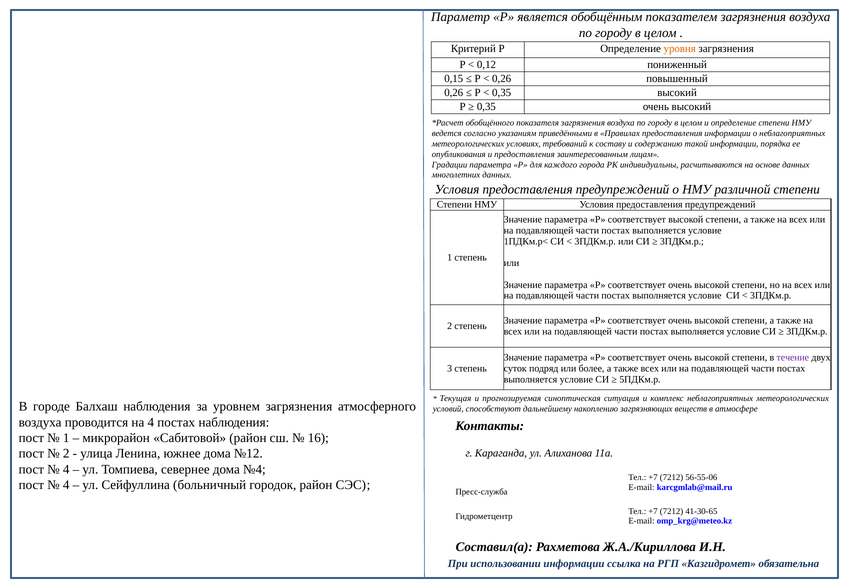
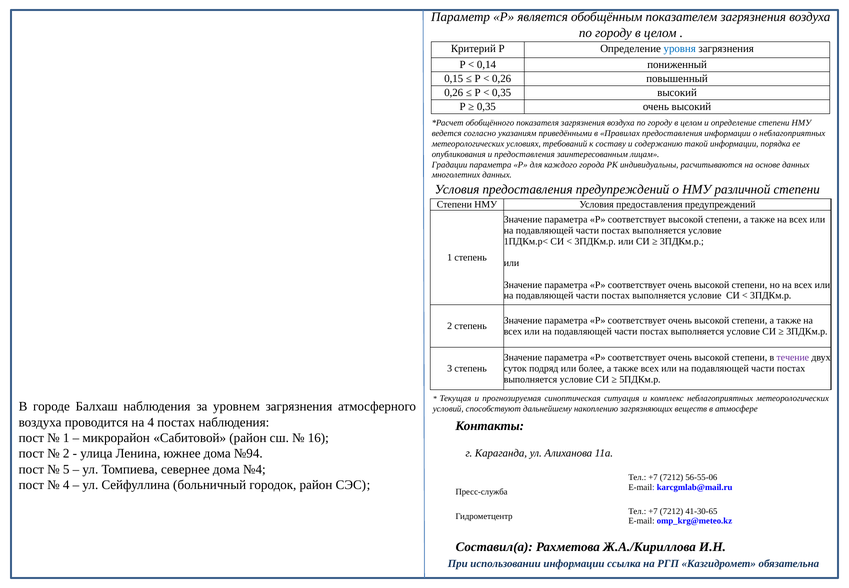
уровня colour: orange -> blue (680, 49)
0,12: 0,12 -> 0,14 (487, 65)
№12: №12 -> №94 (248, 453)
4: 4 -> 5 (66, 469)
